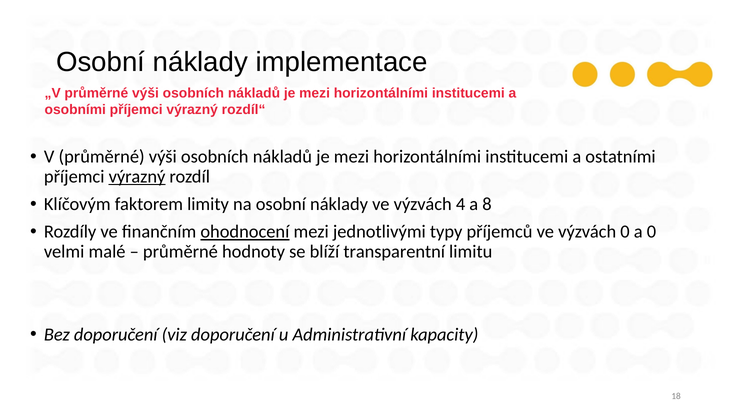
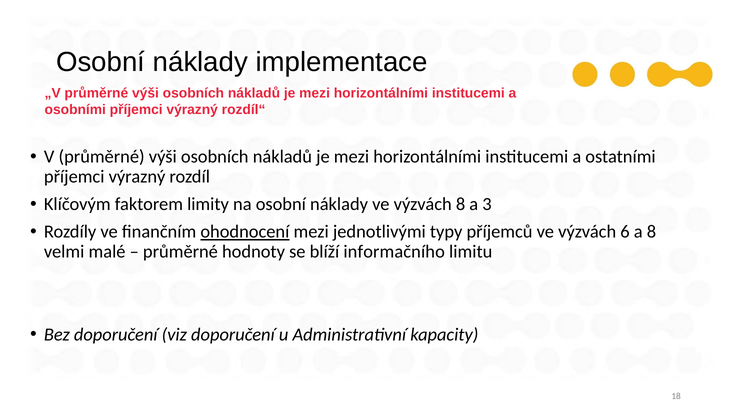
výrazný underline: present -> none (137, 176)
výzvách 4: 4 -> 8 (461, 204)
8: 8 -> 3 (487, 204)
výzvách 0: 0 -> 6 (625, 232)
a 0: 0 -> 8 (651, 232)
transparentní: transparentní -> informačního (394, 251)
